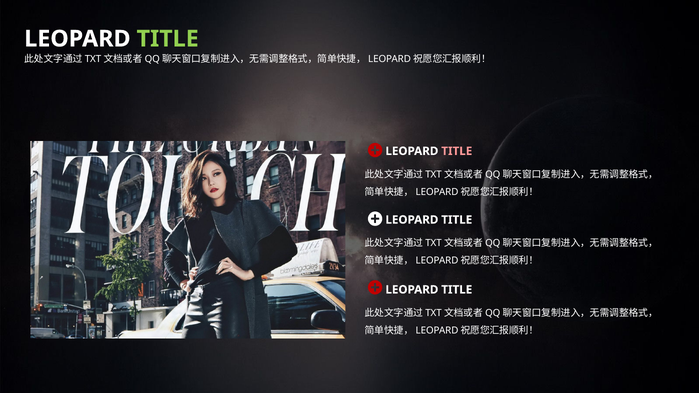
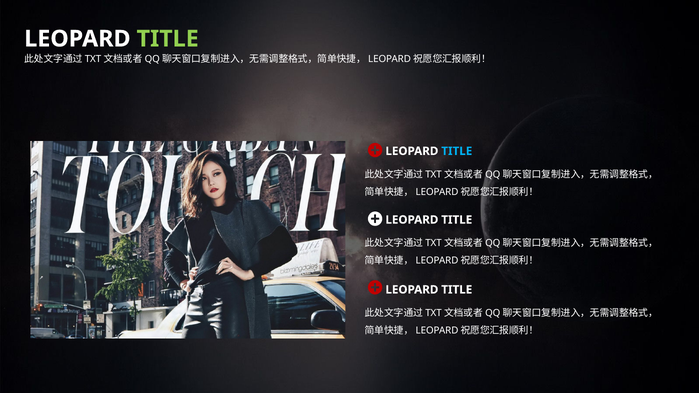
TITLE colour: pink -> light blue (457, 151)
